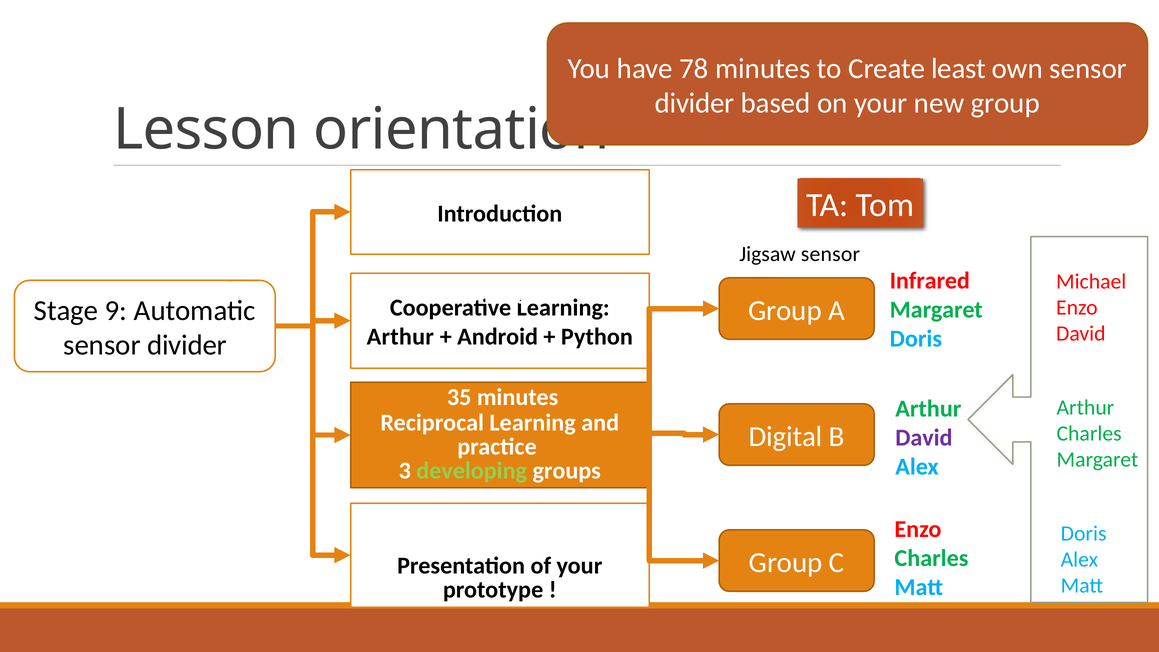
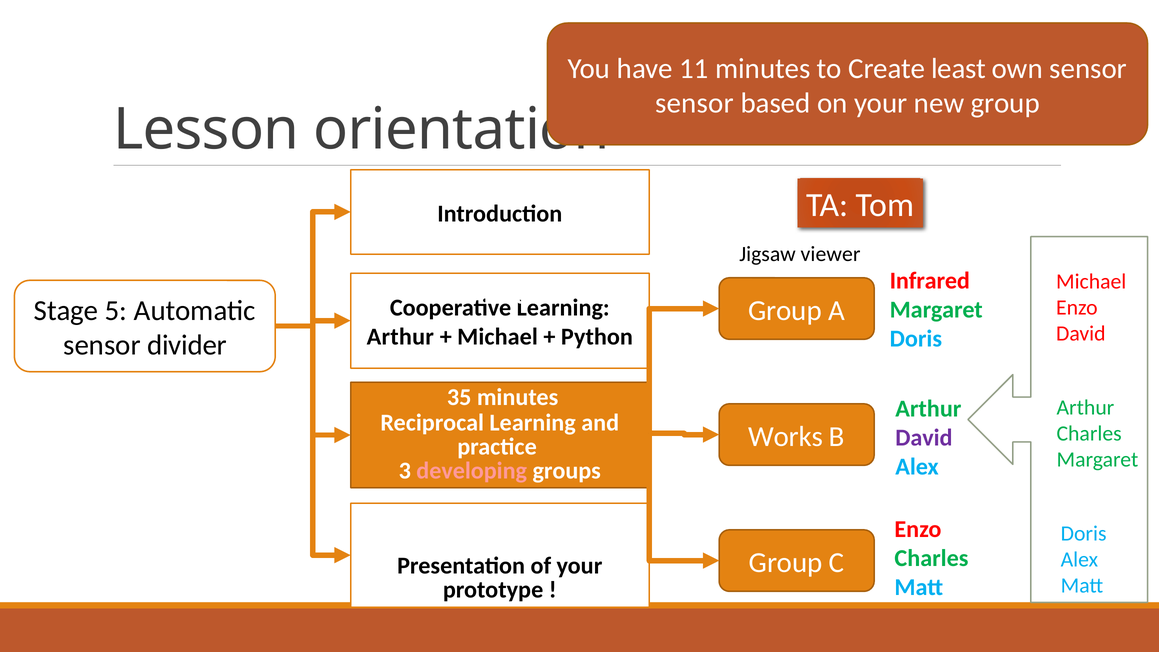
78: 78 -> 11 (694, 69)
divider: divider -> sensor (694, 103)
Jigsaw sensor: sensor -> viewer (831, 254)
9: 9 -> 5 (116, 311)
Android: Android -> Michael (498, 337)
Digital: Digital -> Works (786, 437)
developing colour: light green -> pink (472, 471)
